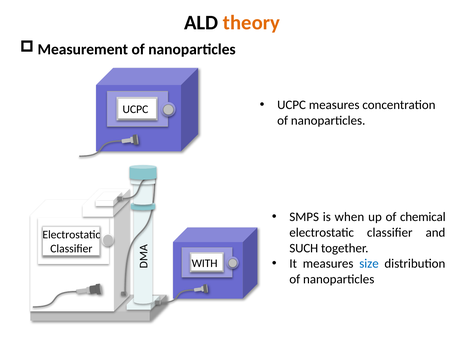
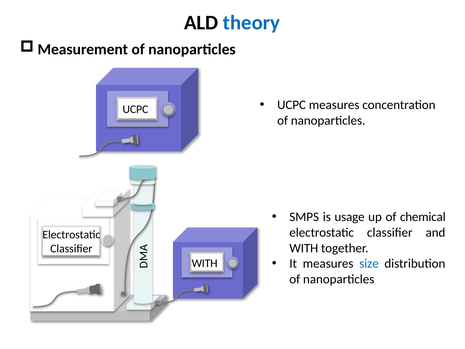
theory colour: orange -> blue (251, 23)
when: when -> usage (350, 217)
SUCH: SUCH -> WITH (304, 248)
